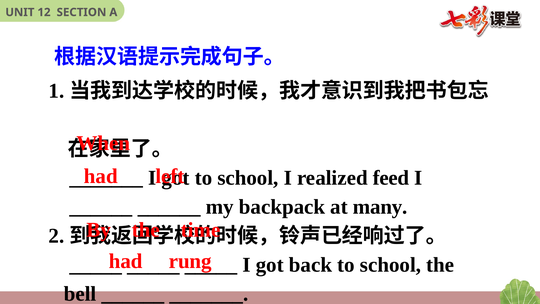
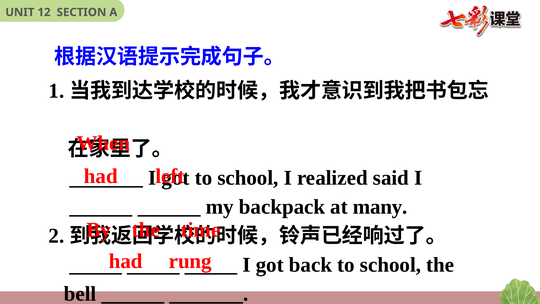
feed: feed -> said (391, 178)
